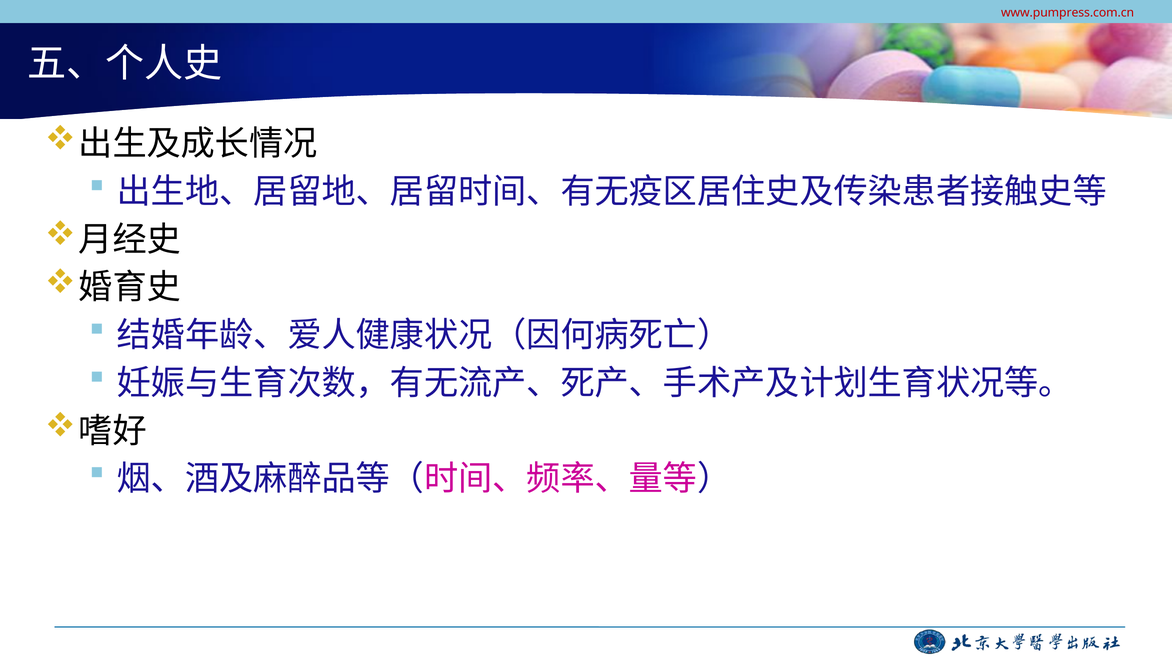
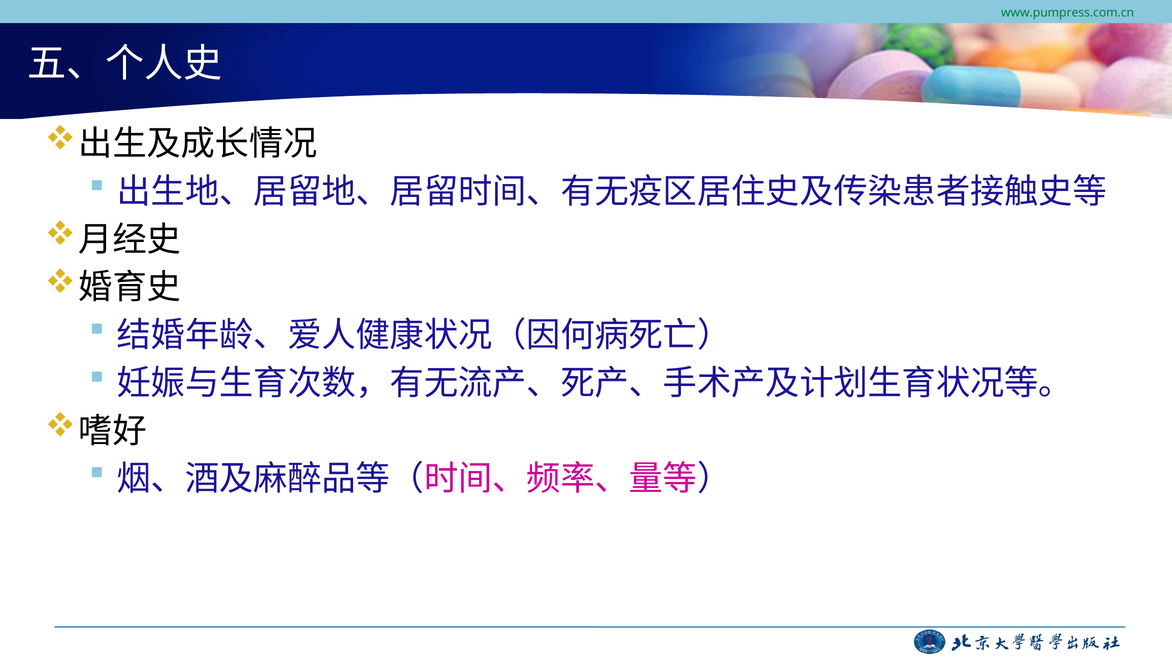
www.pumpress.com.cn colour: red -> green (1068, 13)
